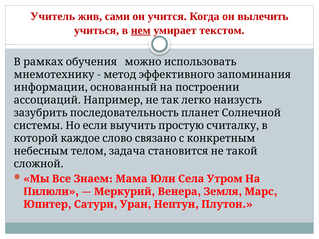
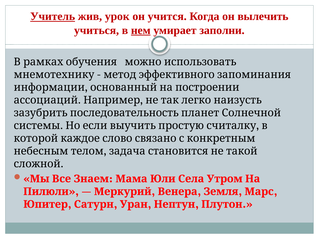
Учитель underline: none -> present (53, 16)
сами: сами -> урок (117, 16)
текстом: текстом -> заполни (222, 30)
